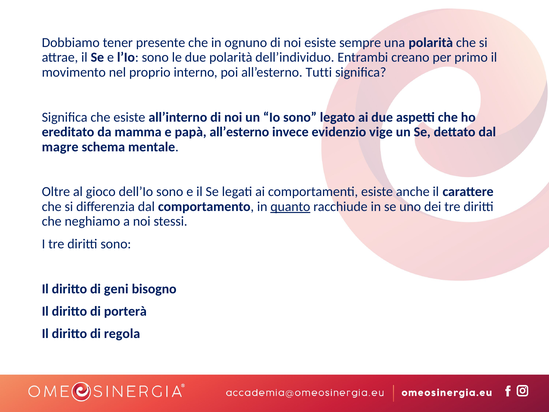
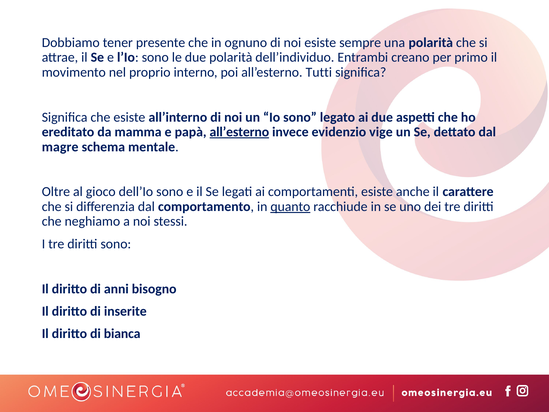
all’esterno underline: none -> present (239, 132)
geni: geni -> anni (116, 289)
porterà: porterà -> inserite (125, 311)
regola: regola -> bianca (122, 334)
